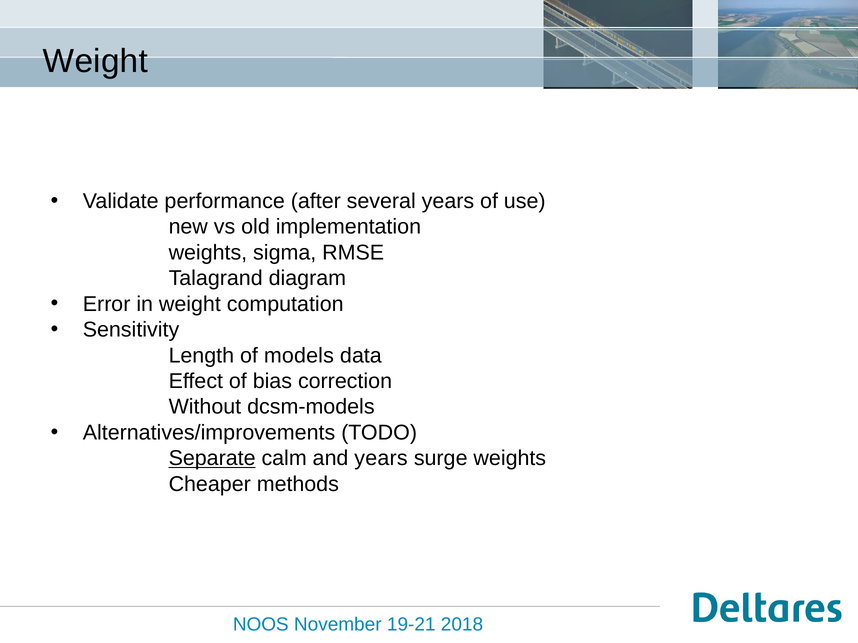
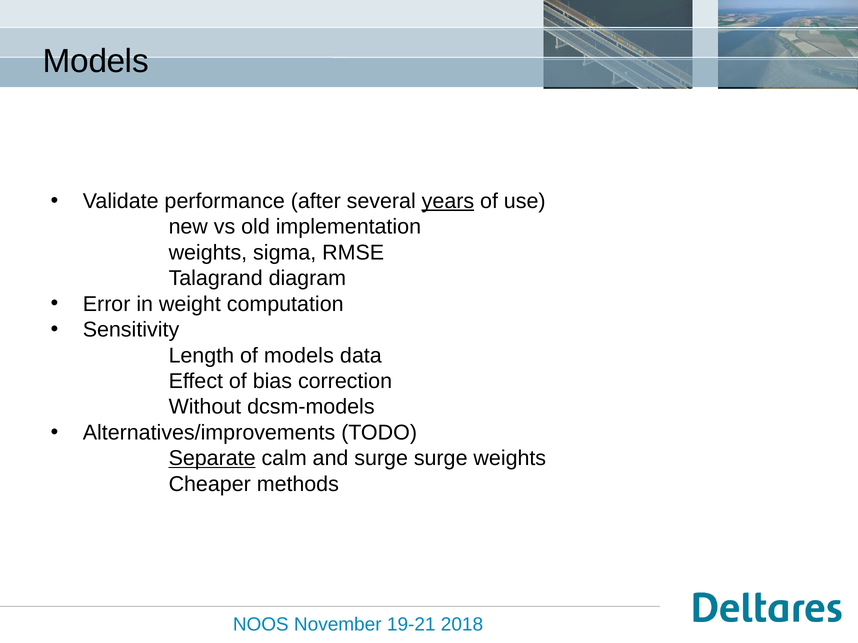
Weight: Weight -> Models (96, 61)
years underline: none -> present (448, 201)
and years: years -> surge (381, 459)
